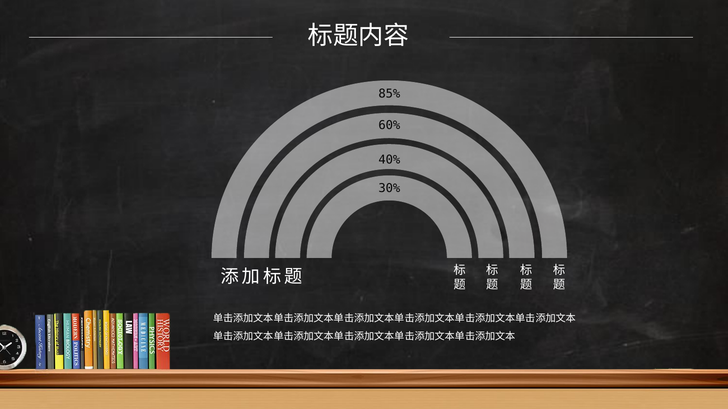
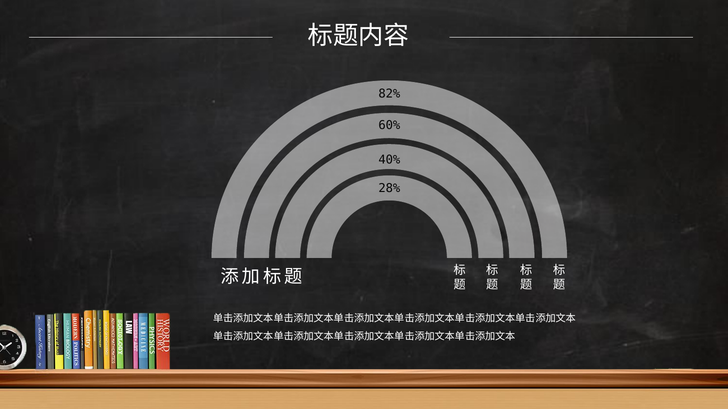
85%: 85% -> 82% (389, 94)
30%: 30% -> 28% (389, 189)
